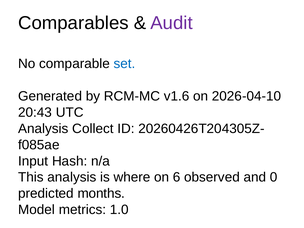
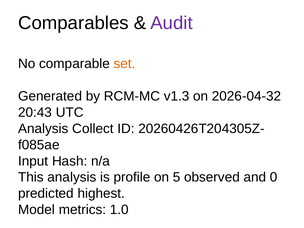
set colour: blue -> orange (124, 64)
v1.6: v1.6 -> v1.3 (177, 96)
2026-04-10: 2026-04-10 -> 2026-04-32 (247, 96)
where: where -> profile (132, 177)
6: 6 -> 5 (177, 177)
months: months -> highest (101, 193)
